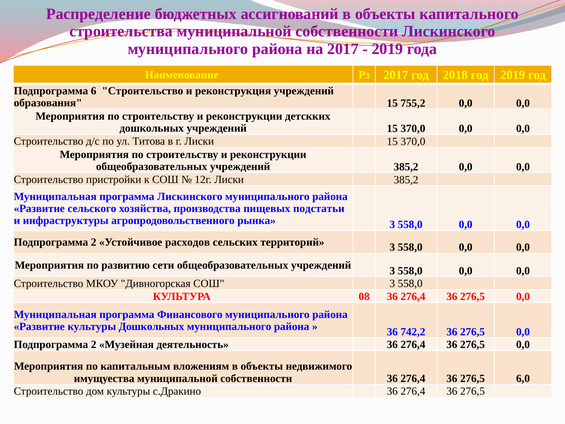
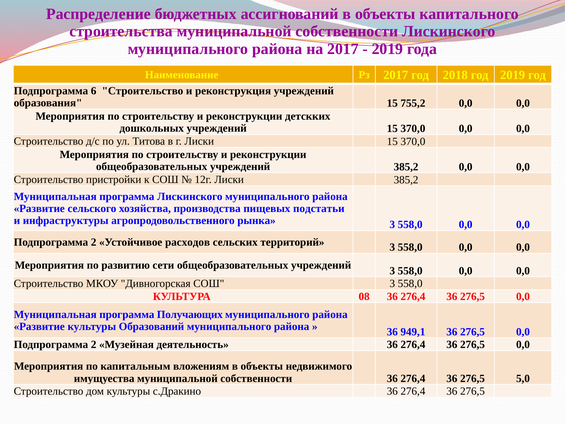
Финансового: Финансового -> Получающих (190, 314)
культуры Дошкольных: Дошкольных -> Образований (151, 326)
742,2: 742,2 -> 949,1 (413, 332)
6,0: 6,0 -> 5,0 (523, 378)
